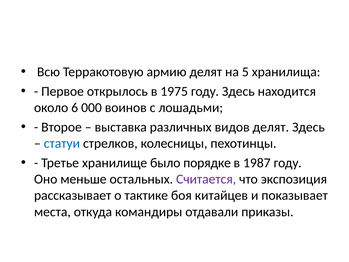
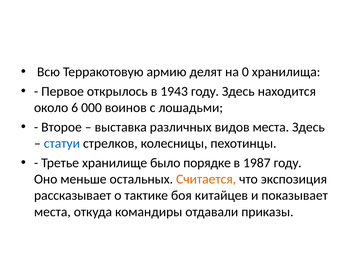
5: 5 -> 0 (245, 72)
1975: 1975 -> 1943 (174, 91)
видов делят: делят -> места (271, 127)
Считается colour: purple -> orange (206, 179)
